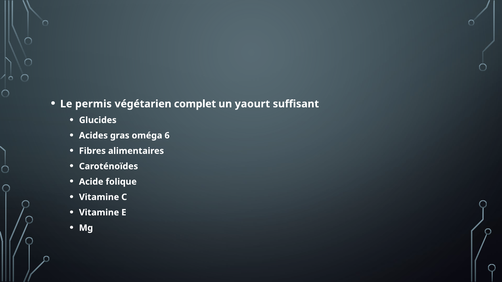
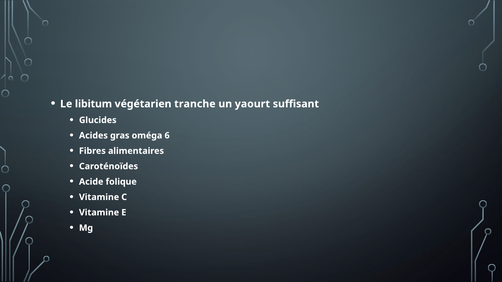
permis: permis -> libitum (93, 104)
complet: complet -> tranche (195, 104)
